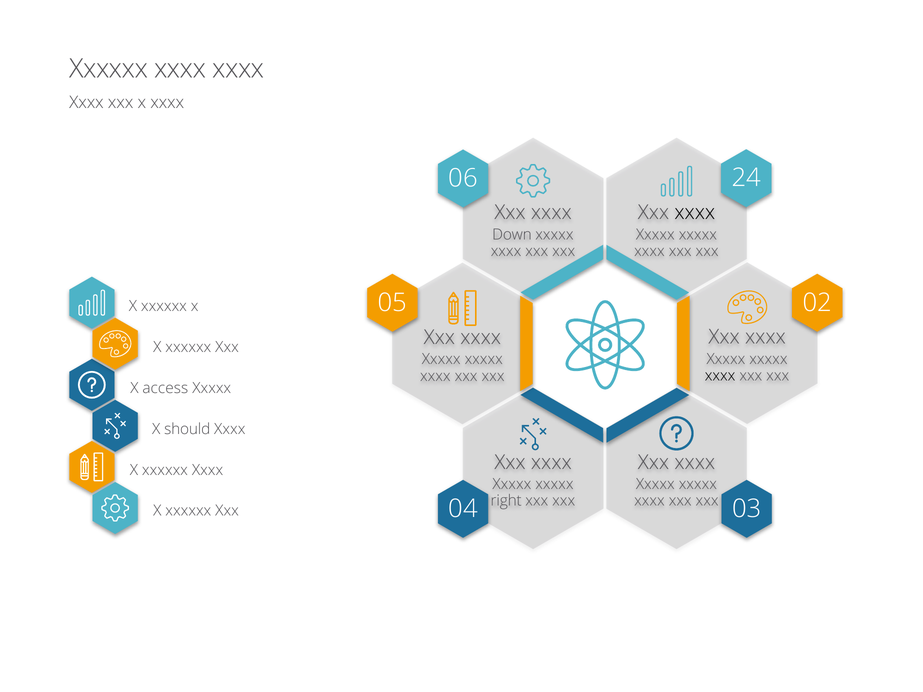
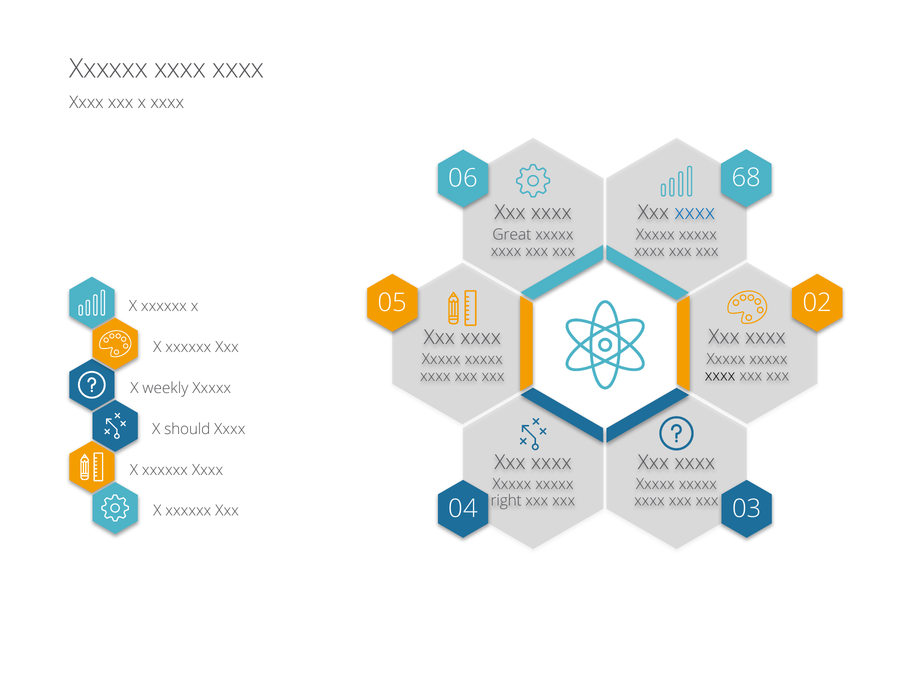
24: 24 -> 68 (746, 178)
xxxx colour: black -> blue (695, 213)
Down: Down -> Great (512, 235)
access: access -> weekly (165, 388)
